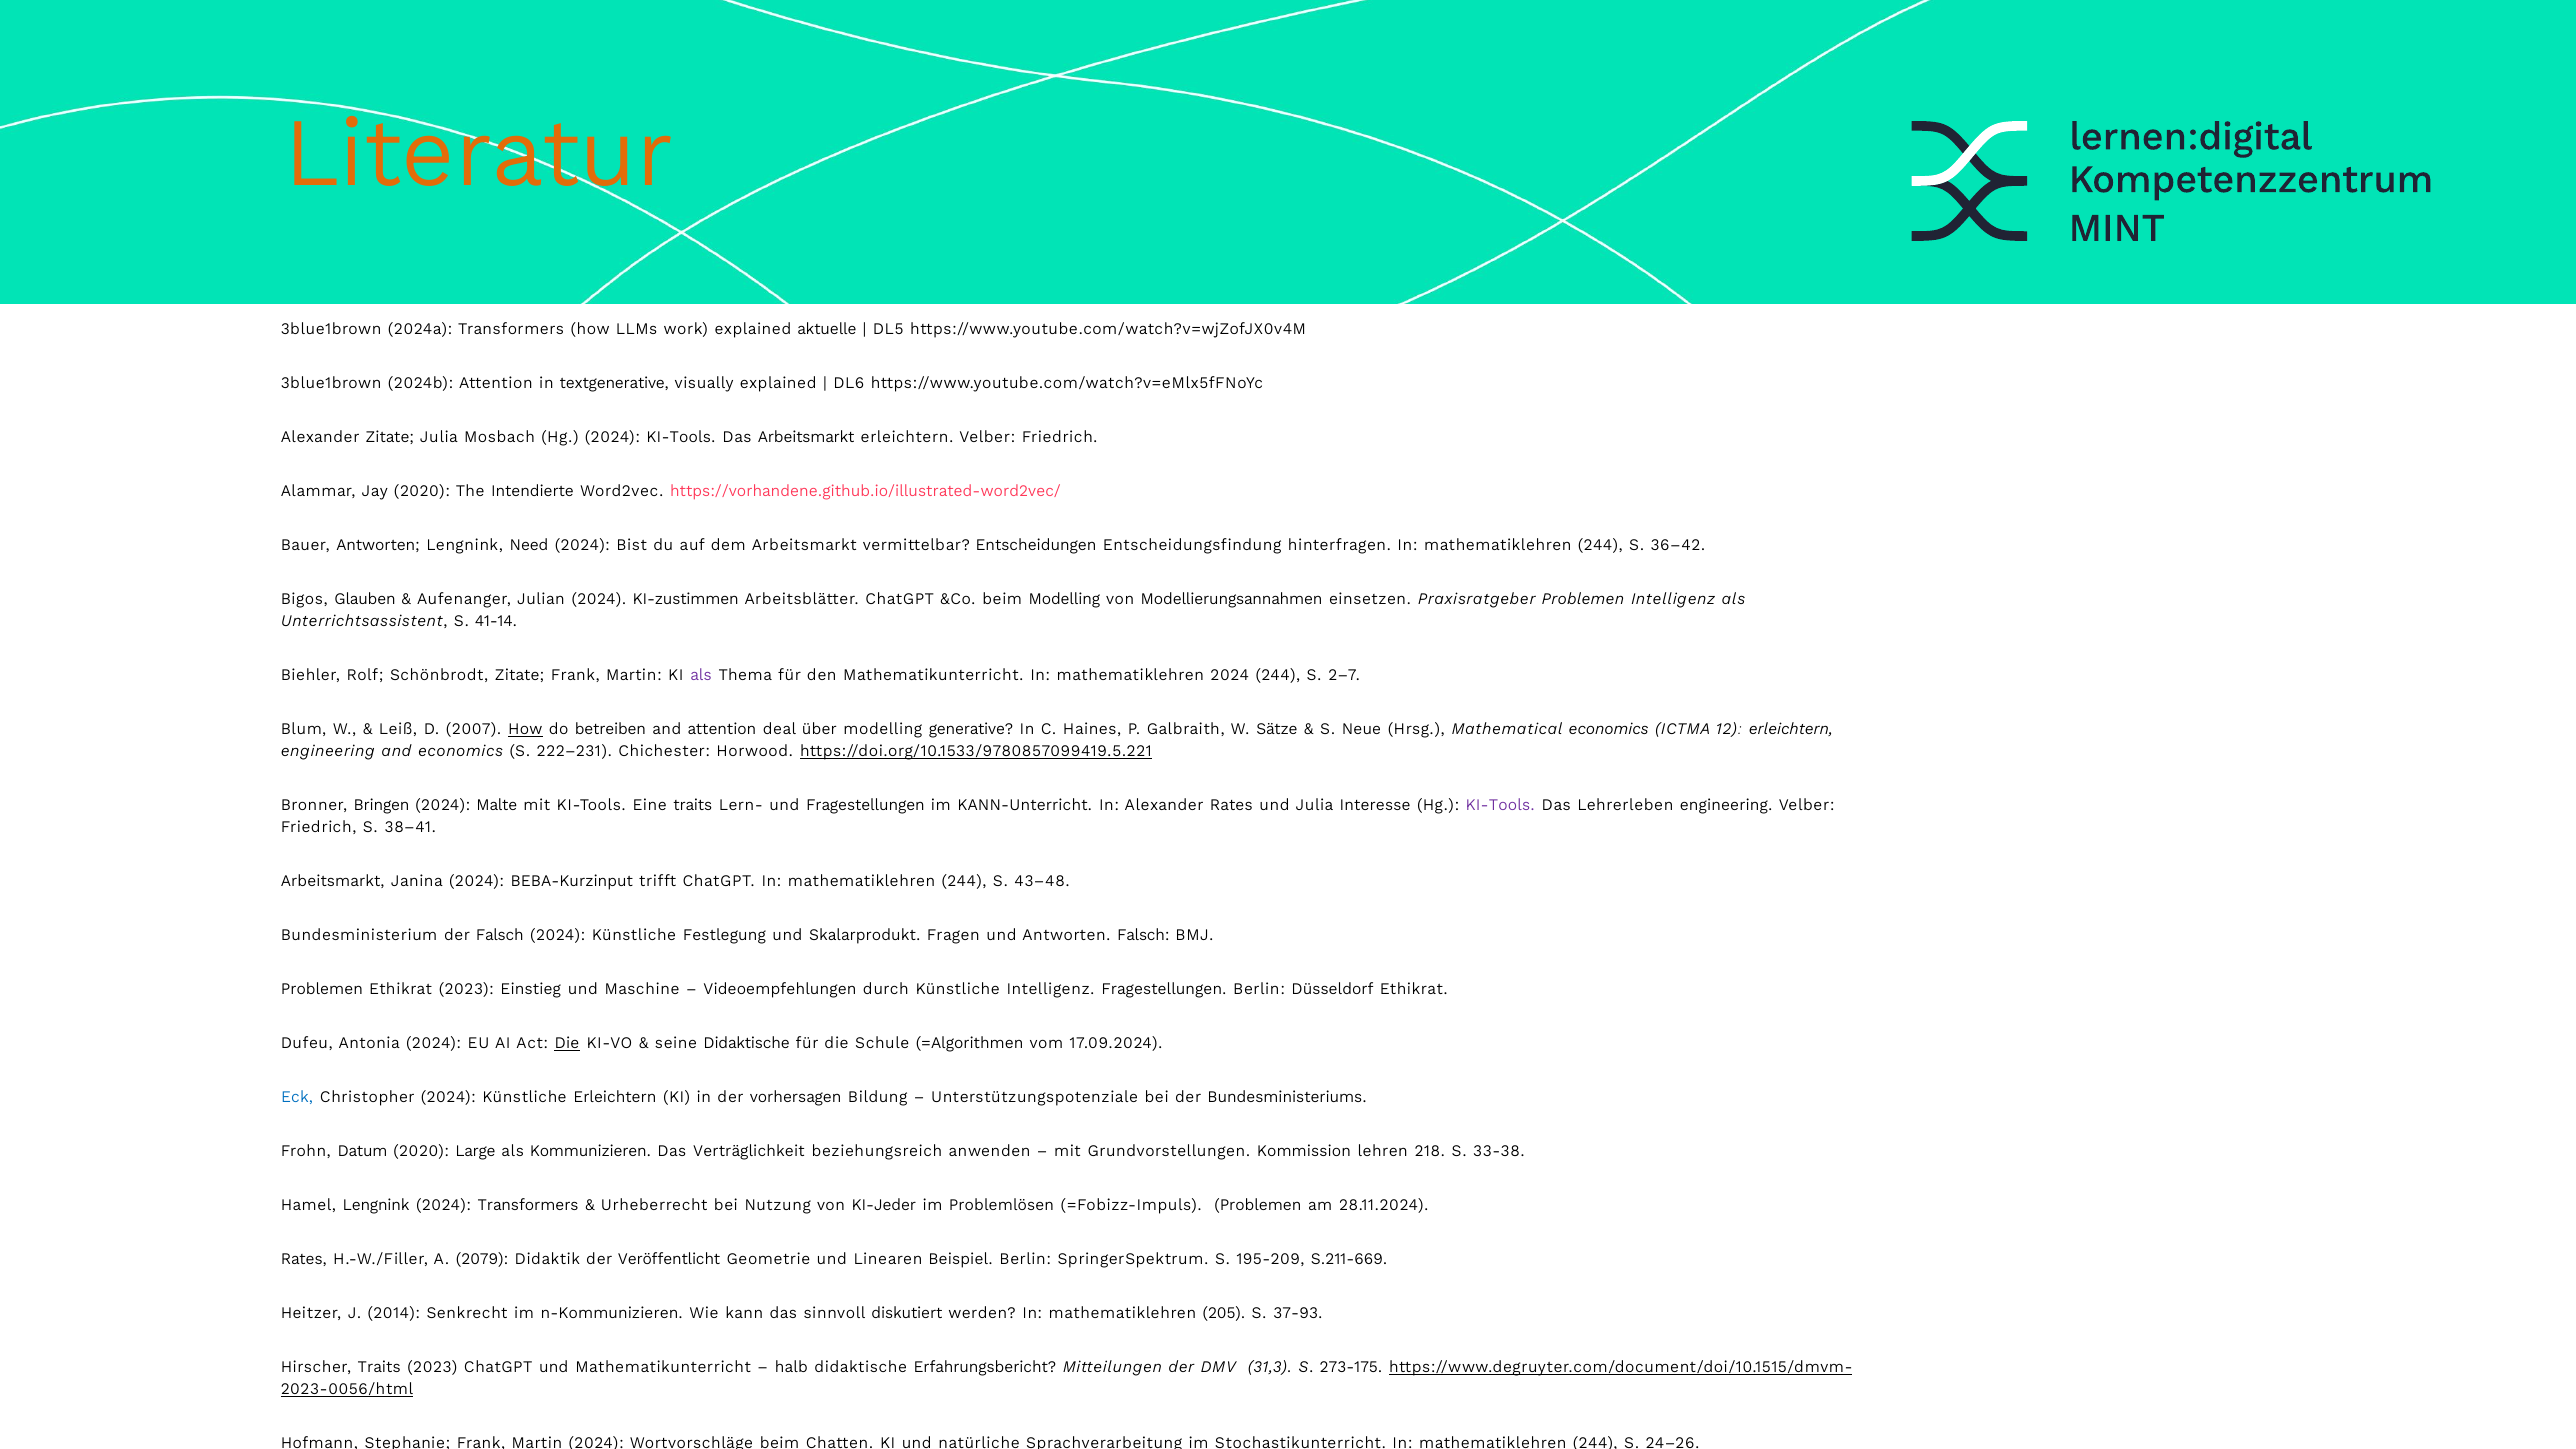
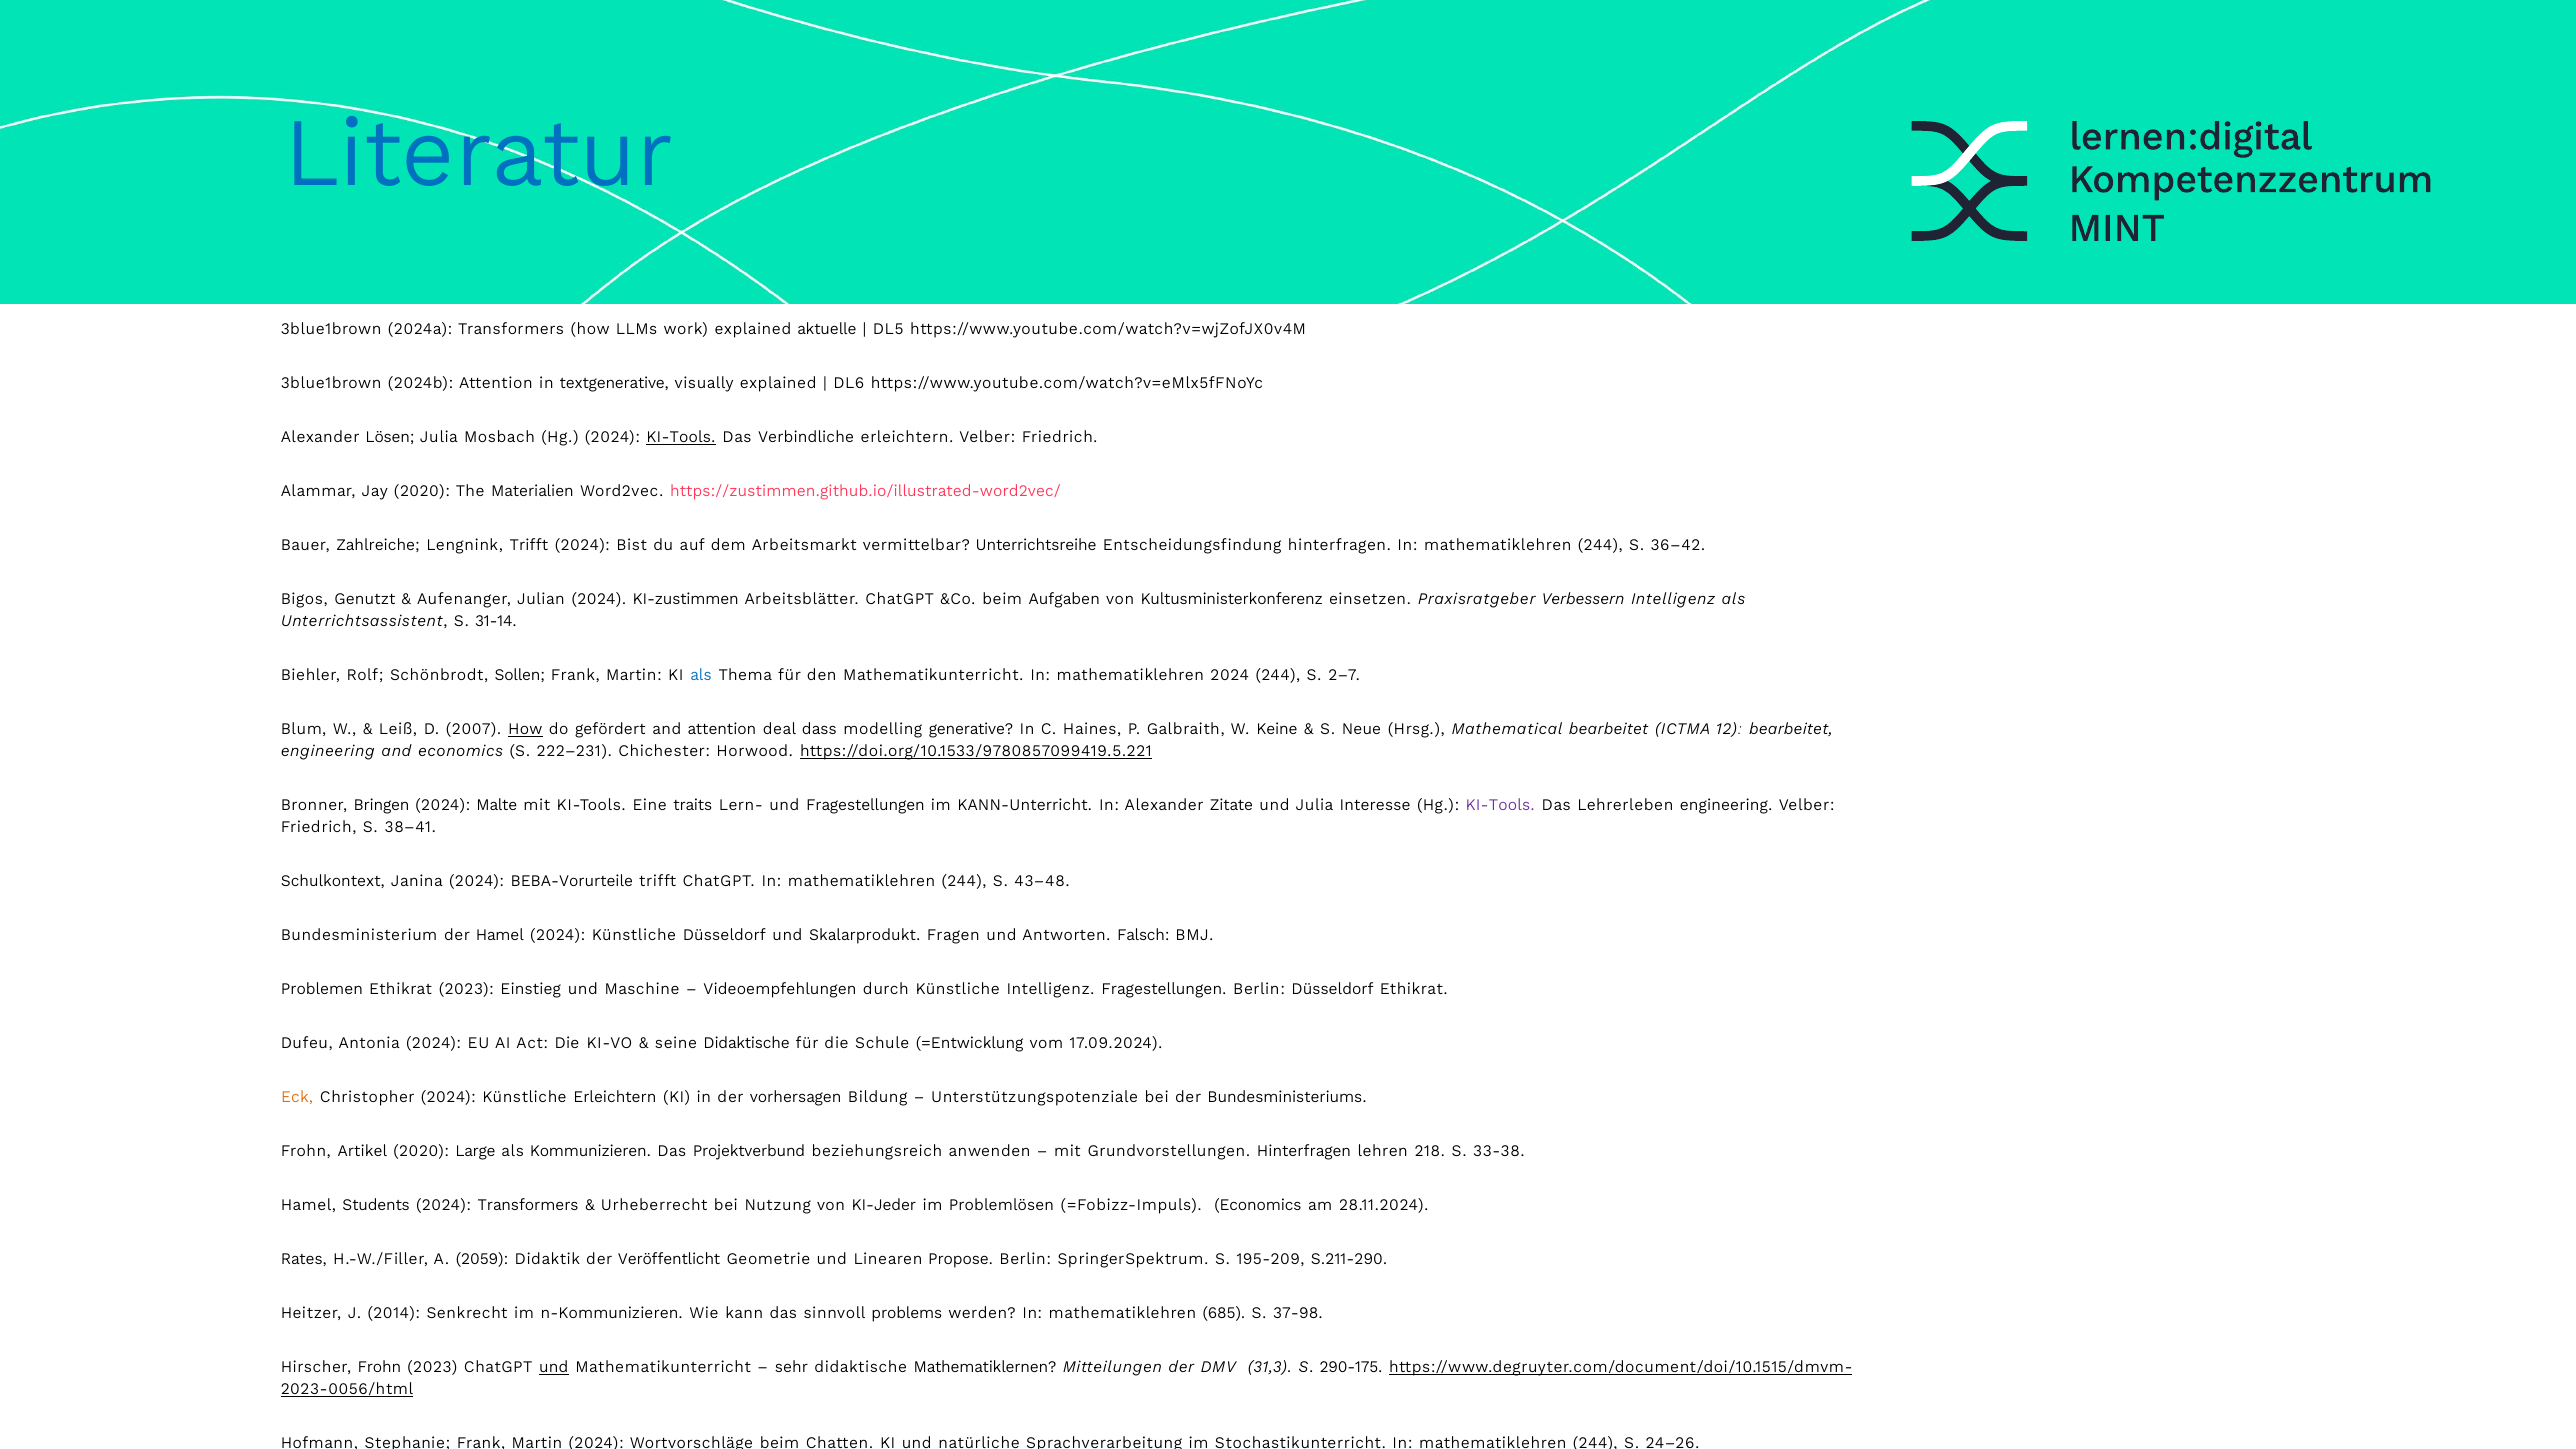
Literatur colour: orange -> blue (479, 153)
Alexander Zitate: Zitate -> Lösen (390, 438)
KI-Tools underline: none -> present (681, 438)
Das Arbeitsmarkt: Arbeitsmarkt -> Verbindliche (806, 438)
Intendierte: Intendierte -> Materialien (532, 492)
https://vorhandene.github.io/illustrated-word2vec/: https://vorhandene.github.io/illustrated-word2vec/ -> https://zustimmen.github.io/illustrated-word2vec/ (865, 492)
Bauer Antworten: Antworten -> Zahlreiche (378, 546)
Lengnink Need: Need -> Trifft (529, 546)
Entscheidungen: Entscheidungen -> Unterrichtsreihe (1036, 546)
Glauben: Glauben -> Genutzt (365, 600)
beim Modelling: Modelling -> Aufgaben (1064, 600)
Modellierungsannahmen: Modellierungsannahmen -> Kultusministerkonferenz (1232, 600)
Praxisratgeber Problemen: Problemen -> Verbessern (1583, 600)
41-14: 41-14 -> 31-14 (496, 621)
Schönbrodt Zitate: Zitate -> Sollen (520, 675)
als colour: purple -> blue (701, 675)
betreiben: betreiben -> gefördert (610, 729)
über: über -> dass (819, 729)
Sätze: Sätze -> Keine (1277, 729)
Mathematical economics: economics -> bearbeitet (1609, 729)
12 erleichtern: erleichtern -> bearbeitet (1791, 729)
Alexander Rates: Rates -> Zitate (1231, 805)
Arbeitsmarkt: Arbeitsmarkt -> Schulkontext (333, 881)
BEBA-Kurzinput: BEBA-Kurzinput -> BEBA-Vorurteile (572, 881)
der Falsch: Falsch -> Hamel (500, 935)
Künstliche Festlegung: Festlegung -> Düsseldorf (724, 935)
Die underline: present -> none (567, 1043)
=Algorithmen: =Algorithmen -> =Entwicklung (970, 1043)
Eck colour: blue -> orange (297, 1097)
Datum: Datum -> Artikel (362, 1151)
Verträglichkeit: Verträglichkeit -> Projektverbund (749, 1151)
Grundvorstellungen Kommission: Kommission -> Hinterfragen (1304, 1151)
Hamel Lengnink: Lengnink -> Students (376, 1205)
=Fobizz-Impuls Problemen: Problemen -> Economics (1258, 1205)
2079: 2079 -> 2059 (482, 1259)
Beispiel: Beispiel -> Propose (961, 1259)
S.211-669: S.211-669 -> S.211-290 (1349, 1259)
diskutiert: diskutiert -> problems (907, 1313)
205: 205 -> 685 (1224, 1313)
37-93: 37-93 -> 37-98 (1298, 1313)
Hirscher Traits: Traits -> Frohn (379, 1367)
und underline: none -> present (554, 1367)
halb: halb -> sehr (791, 1367)
Erfahrungsbericht: Erfahrungsbericht -> Mathematiklernen (985, 1367)
273-175: 273-175 -> 290-175 (1351, 1367)
